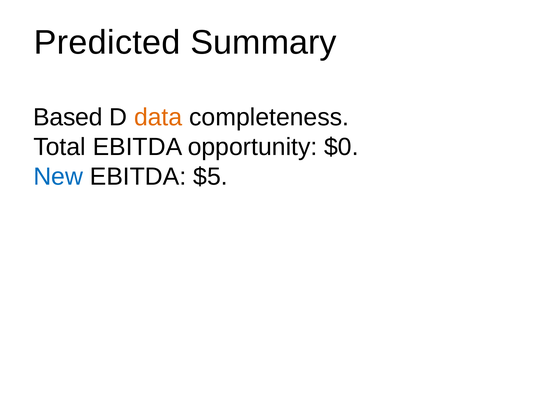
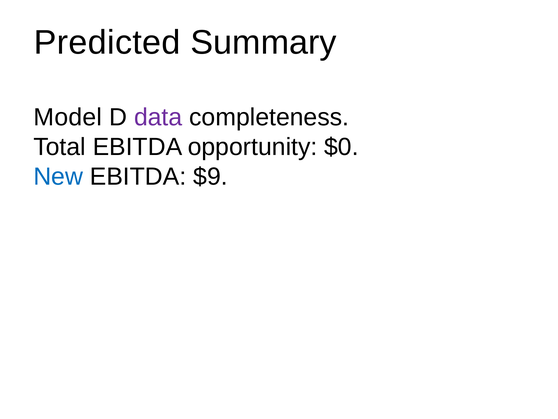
Based: Based -> Model (68, 117)
data colour: orange -> purple (158, 117)
$5: $5 -> $9 (211, 177)
